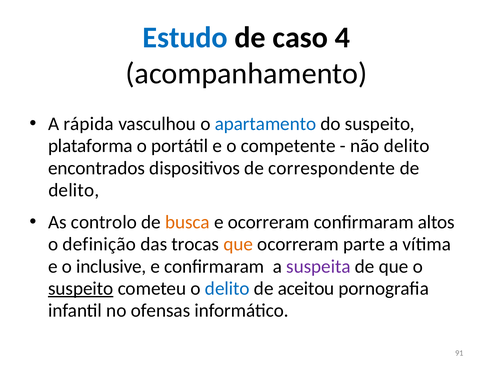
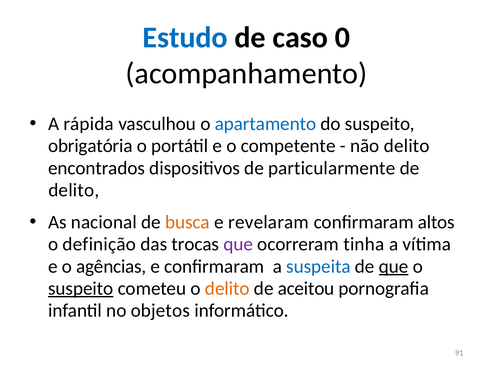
4: 4 -> 0 (343, 37)
plataforma: plataforma -> obrigatória (90, 146)
correspondente: correspondente -> particularmente (332, 168)
controlo: controlo -> nacional (104, 222)
e ocorreram: ocorreram -> revelaram (269, 222)
que colour: orange -> purple (238, 244)
parte: parte -> tinha (364, 244)
inclusive: inclusive -> agências (111, 266)
suspeita colour: purple -> blue (318, 266)
que underline: none -> present (394, 266)
delito colour: blue -> orange (227, 288)
ofensas: ofensas -> objetos (160, 310)
